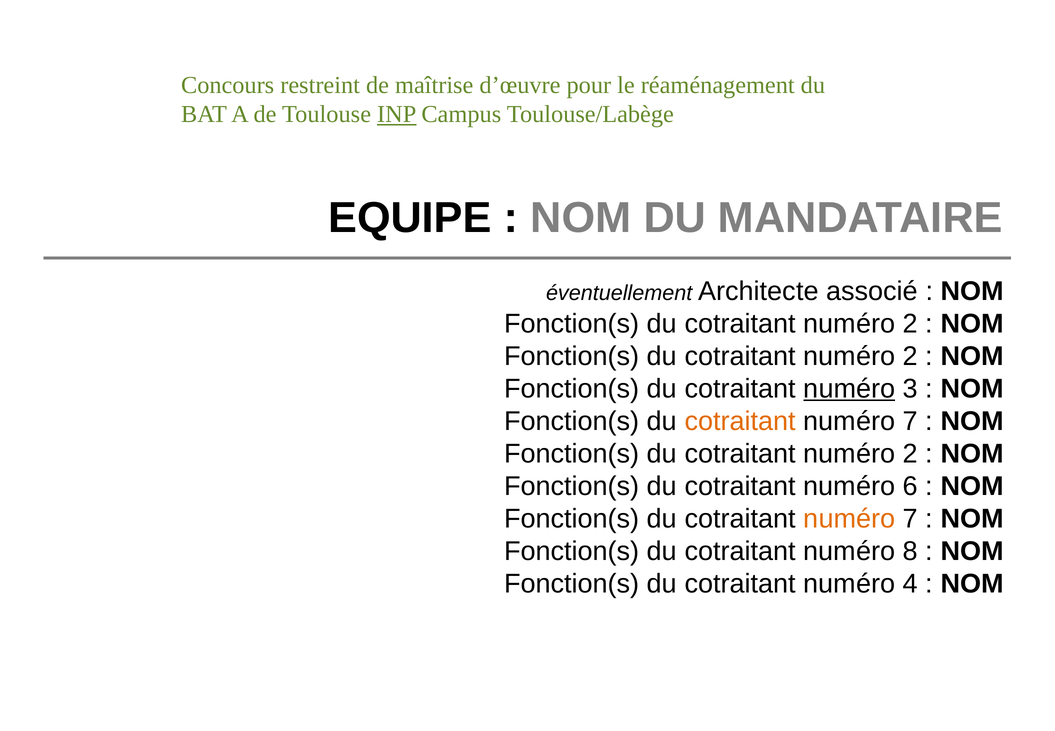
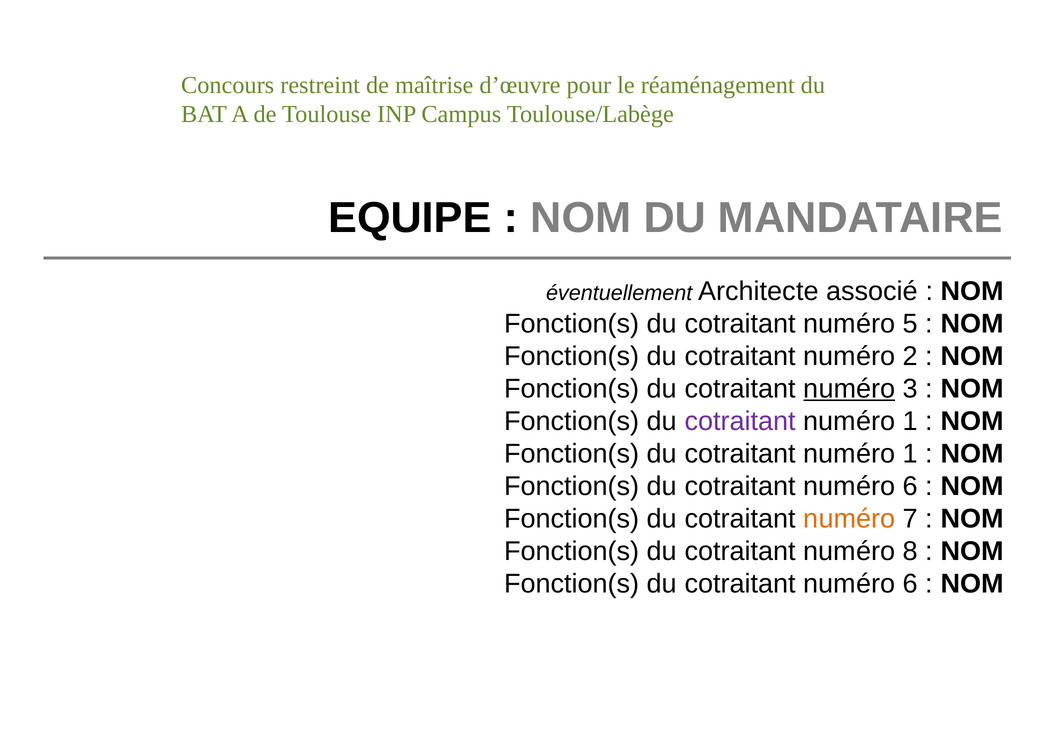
INP underline: present -> none (397, 114)
2: 2 -> 5 (910, 323)
cotraitant colour: orange -> purple (740, 421)
7: 7 -> 1 (910, 421)
2: 2 -> 1 (910, 453)
4: 4 -> 6 (910, 583)
